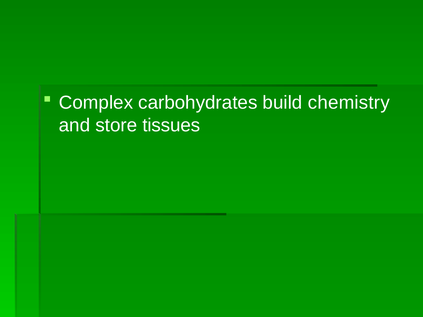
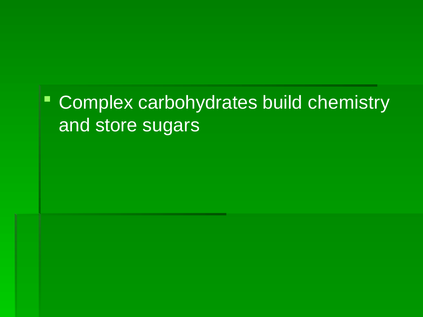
tissues: tissues -> sugars (171, 125)
